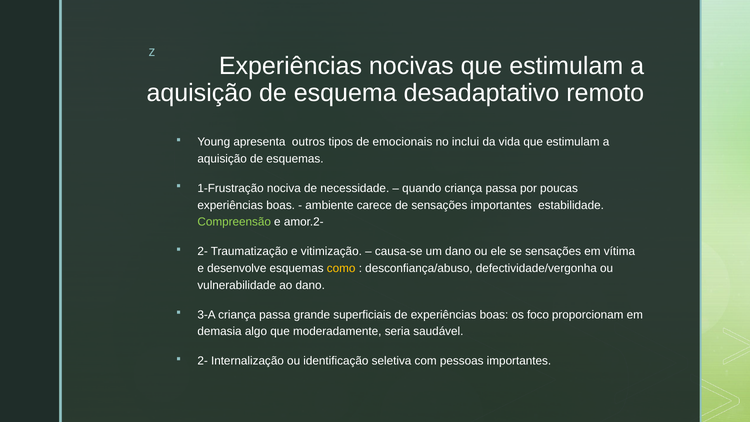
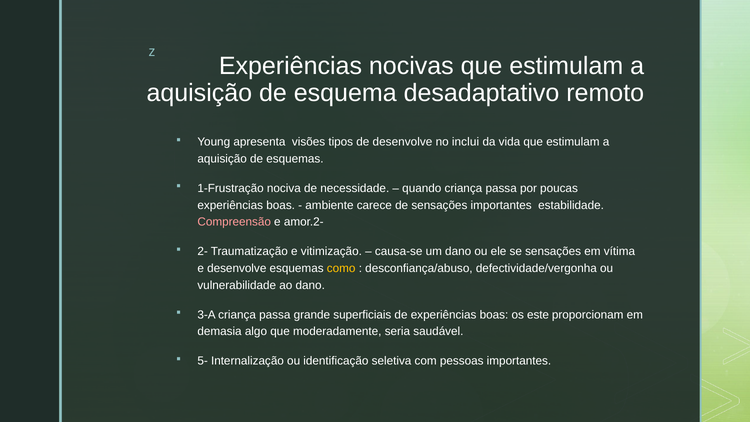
outros: outros -> visões (309, 142)
de emocionais: emocionais -> desenvolve (402, 142)
Compreensão colour: light green -> pink (234, 222)
foco: foco -> este (538, 315)
2-: 2- -> 5- (203, 361)
